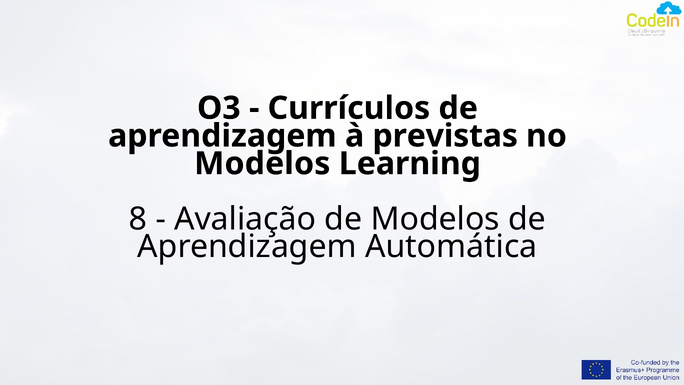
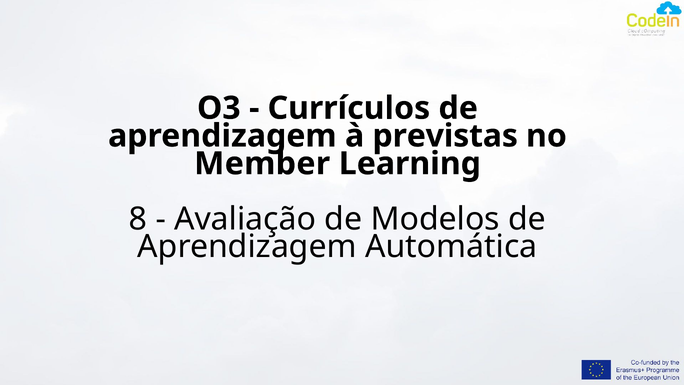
Modelos: Modelos -> Member (262, 164)
